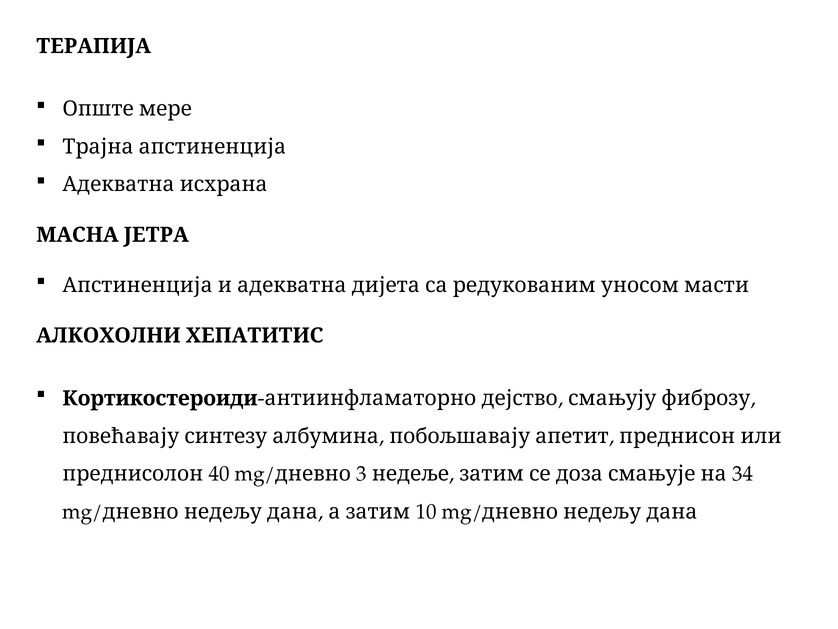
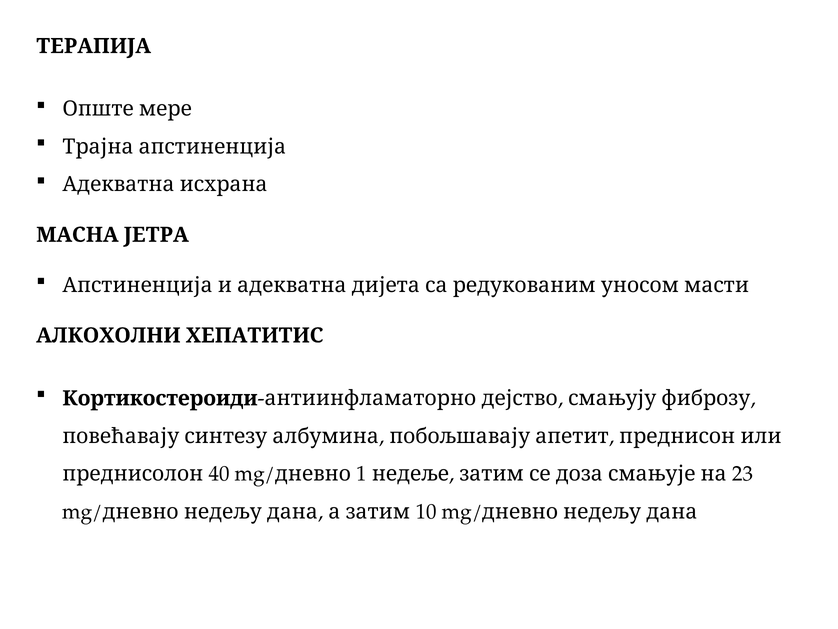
3: 3 -> 1 (362, 473)
34: 34 -> 23 (743, 473)
